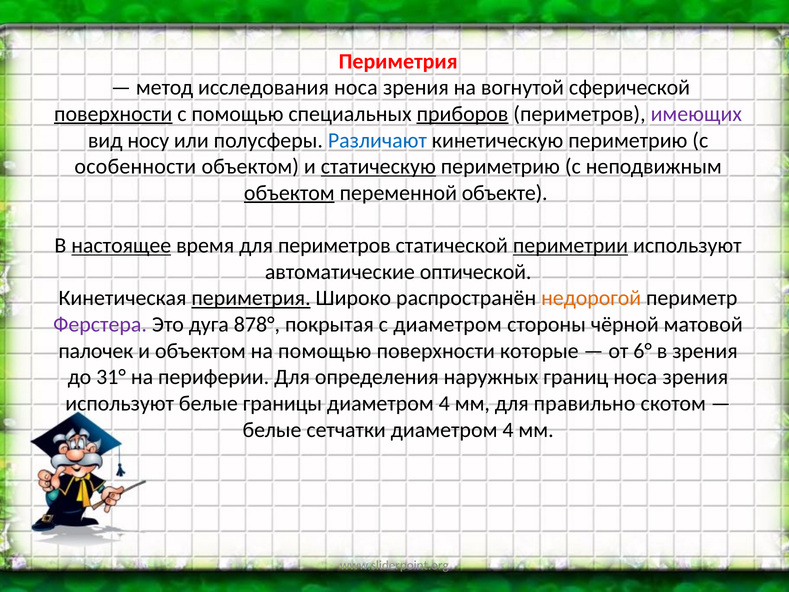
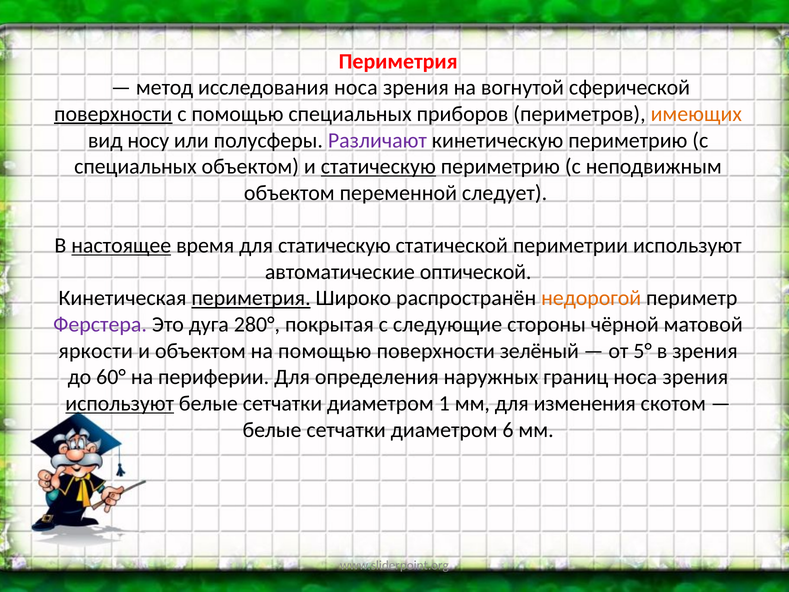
приборов underline: present -> none (462, 114)
имеющих colour: purple -> orange (696, 114)
Различают colour: blue -> purple (377, 140)
особенности: особенности -> специальных (135, 167)
объектом underline: present -> none (289, 193)
объекте: объекте -> следует (505, 193)
для периметров: периметров -> статическую (334, 245)
периметрии underline: present -> none (570, 245)
878°: 878° -> 280° (257, 324)
с диаметром: диаметром -> следующие (448, 324)
палочек: палочек -> яркости (96, 351)
которые: которые -> зелёный (539, 351)
6°: 6° -> 5° (643, 351)
31°: 31° -> 60° (111, 377)
используют underline: none -> present (120, 403)
границы: границы -> сетчатки (282, 403)
4: 4 -> 1 (444, 403)
правильно: правильно -> изменения (585, 403)
4: 4 -> 6 (508, 430)
